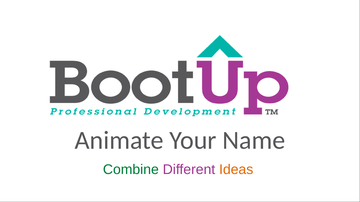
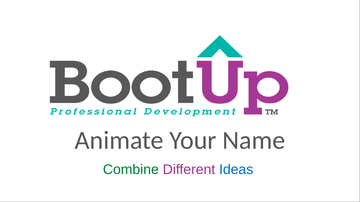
Ideas colour: orange -> blue (236, 170)
